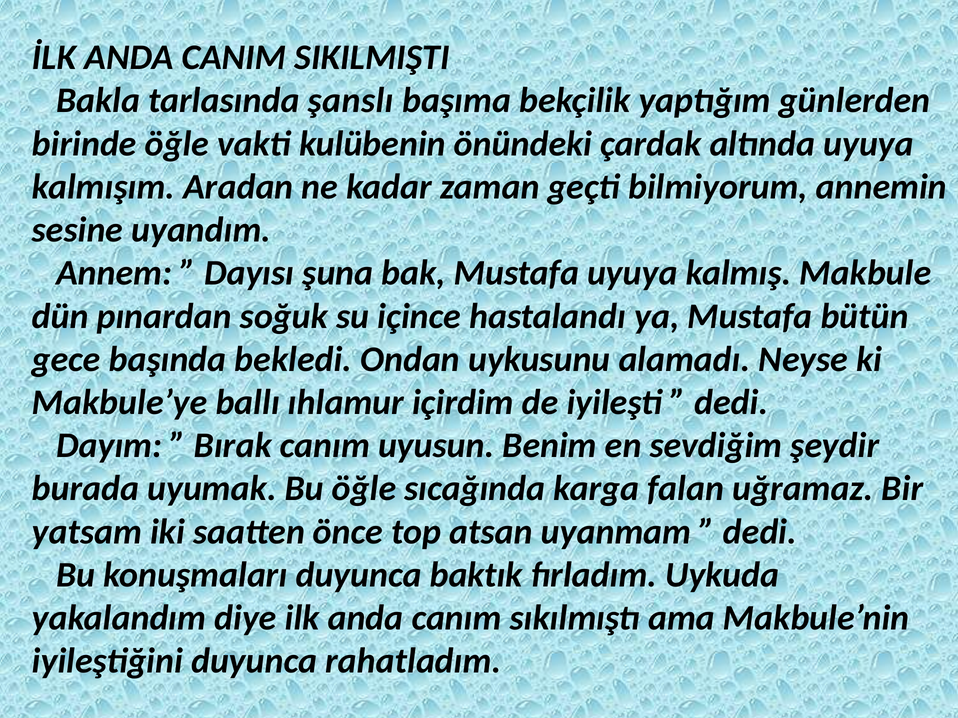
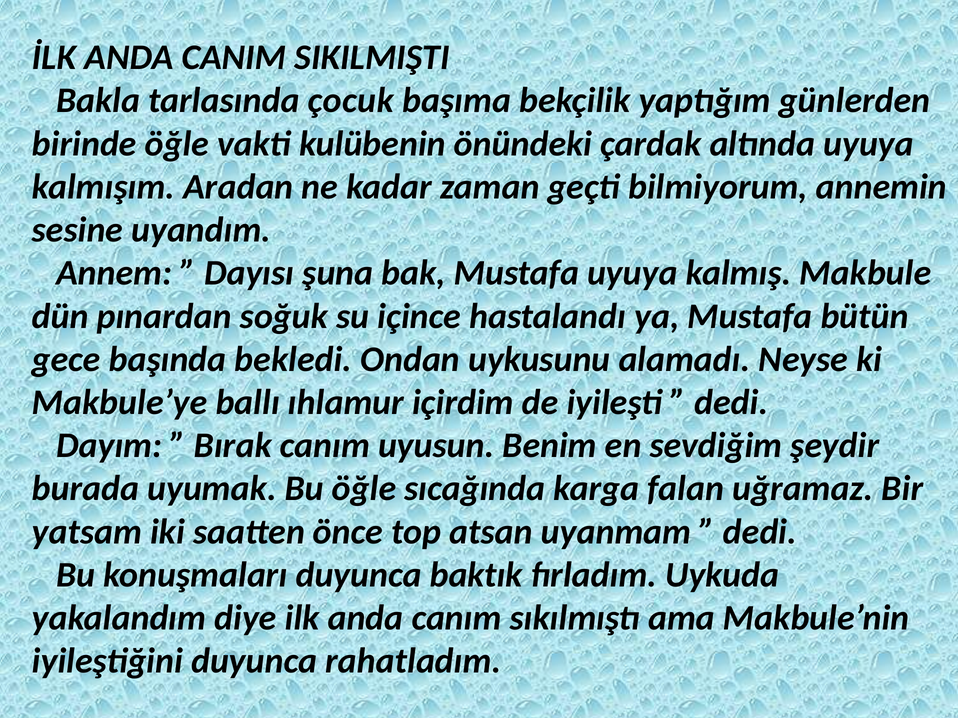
şanslı: şanslı -> çocuk (351, 101)
